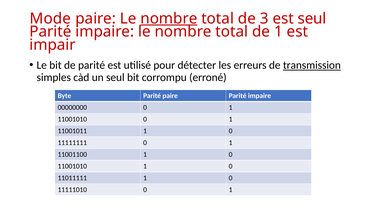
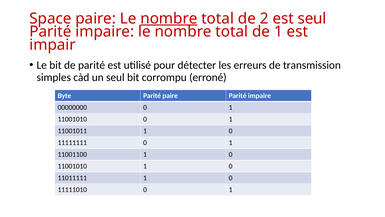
Mode: Mode -> Space (50, 18)
3: 3 -> 2 (264, 18)
transmission underline: present -> none (312, 65)
